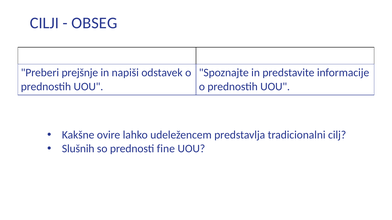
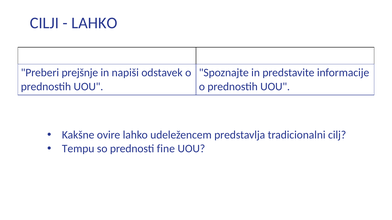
OBSEG: OBSEG -> LAHKO (94, 23)
Slušnih: Slušnih -> Tempu (78, 149)
